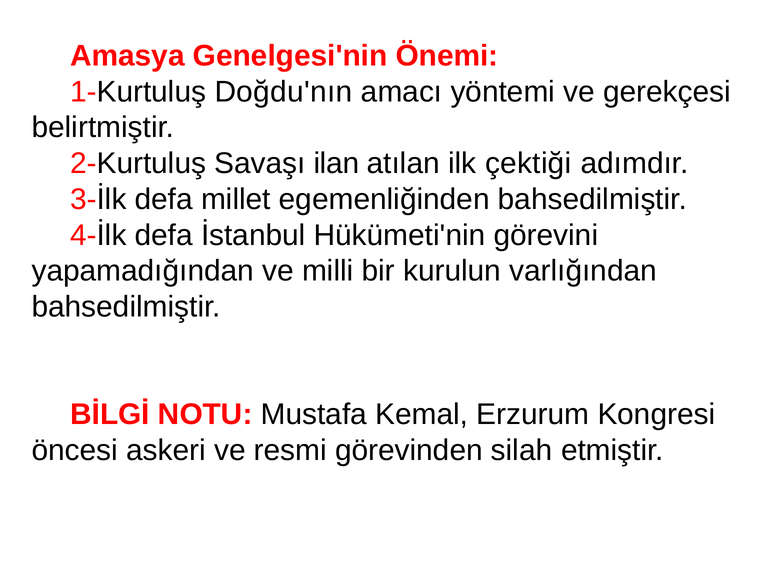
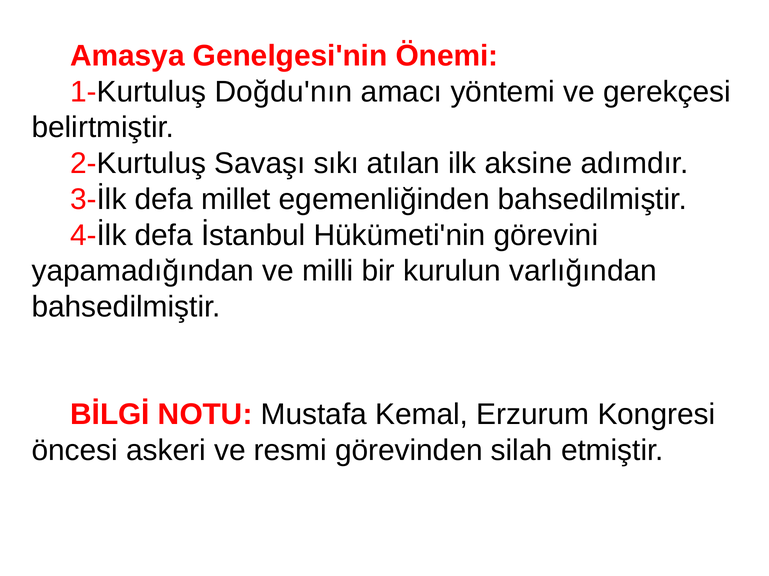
ilan: ilan -> sıkı (336, 164)
çektiği: çektiği -> aksine (528, 164)
